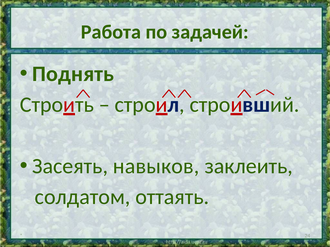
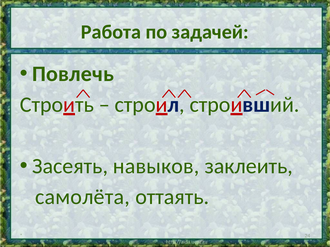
Поднять: Поднять -> Повлечь (73, 74)
солдатом: солдатом -> самолёта (82, 197)
